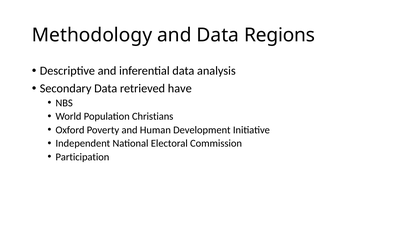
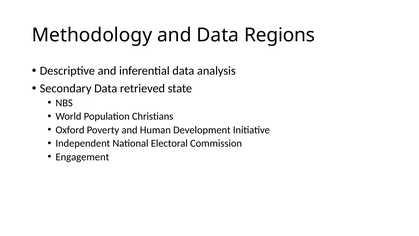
have: have -> state (180, 88)
Participation: Participation -> Engagement (82, 157)
